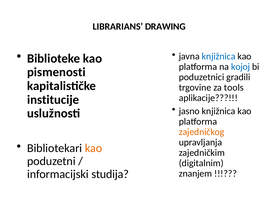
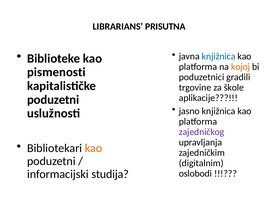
DRAWING: DRAWING -> PRISUTNA (165, 27)
kojoj colour: blue -> orange (241, 67)
tools: tools -> škole (234, 88)
institucije: institucije -> poduzetni (53, 100)
zajedničkog colour: orange -> purple (202, 132)
znanjem: znanjem -> oslobodi (195, 174)
